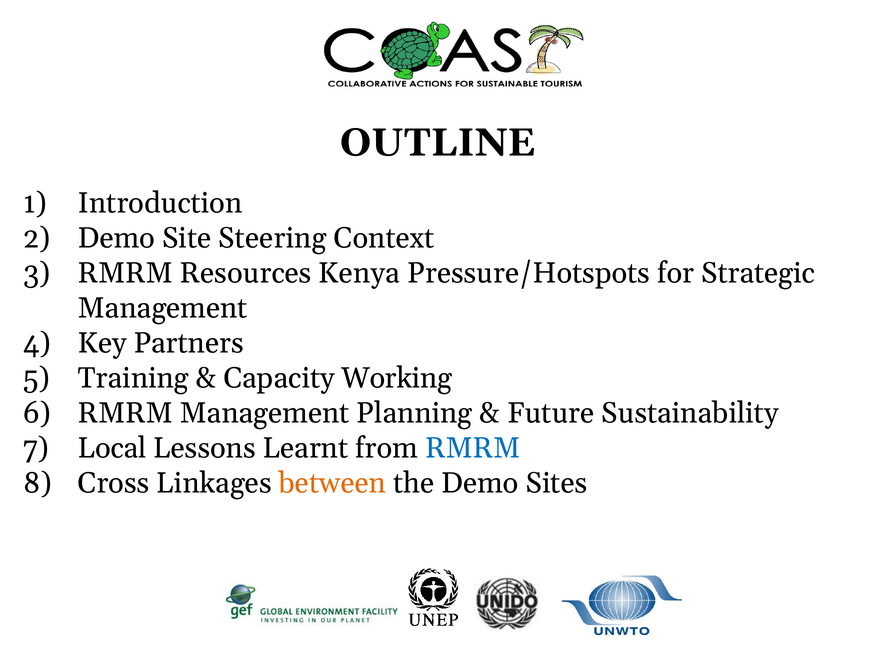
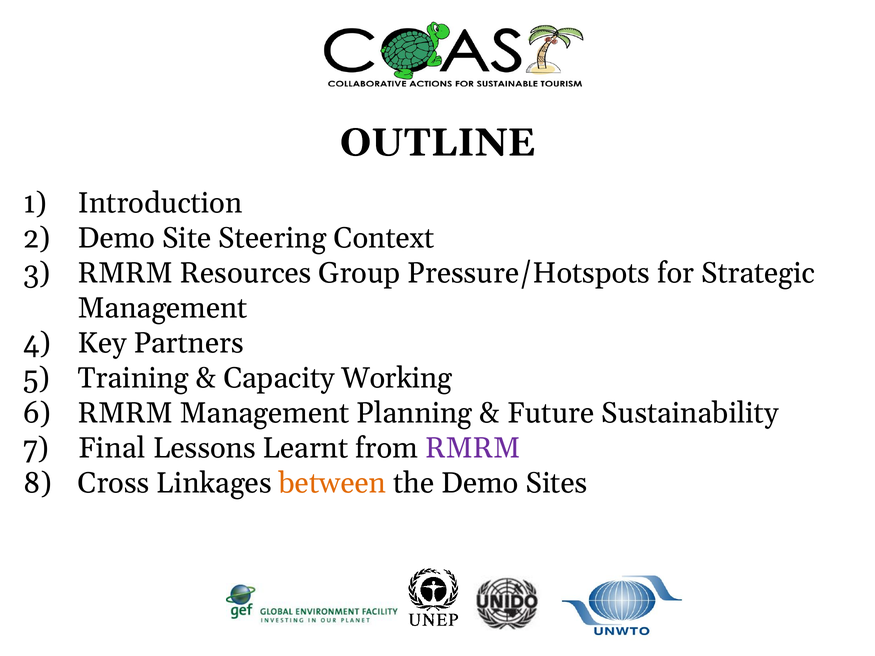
Kenya: Kenya -> Group (359, 273)
Local: Local -> Final (112, 448)
RMRM colour: blue -> purple (473, 448)
